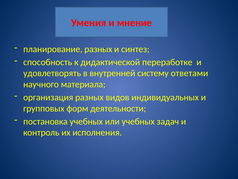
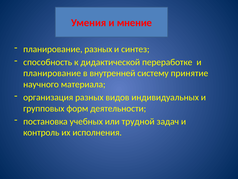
удовлетворять: удовлетворять -> планирование (52, 73)
ответами: ответами -> принятие (189, 73)
или учебных: учебных -> трудной (138, 121)
